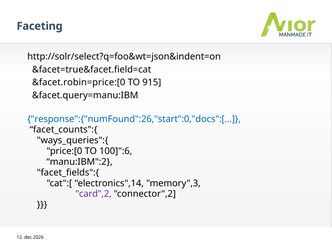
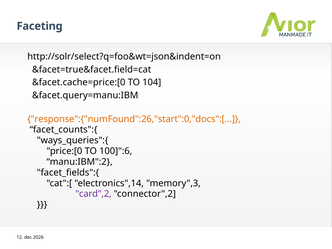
&facet.robin=price:[0: &facet.robin=price:[0 -> &facet.cache=price:[0 (79, 82)
915: 915 -> 104 (152, 82)
response":{"numFound":26,"start":0,"docs":[… colour: blue -> orange (134, 119)
